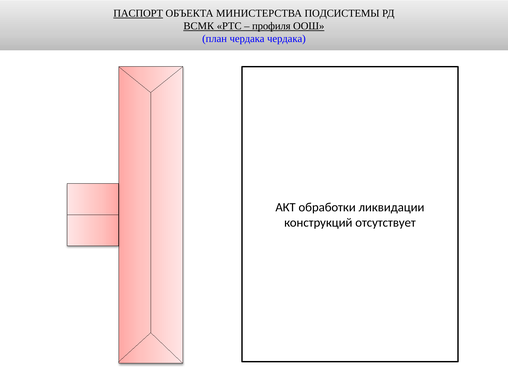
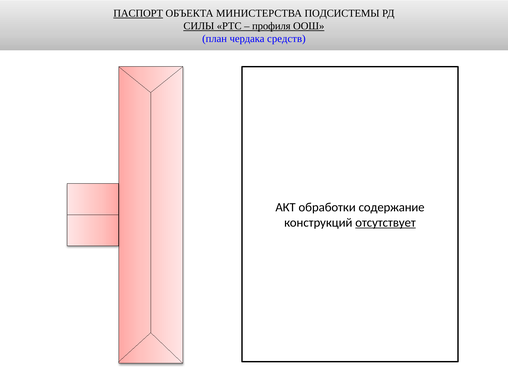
ВСМК: ВСМК -> СИЛЫ (199, 26)
чердака чердака: чердака -> средств (286, 39)
ликвидации: ликвидации -> содержание (392, 207)
отсутствует underline: none -> present (386, 223)
